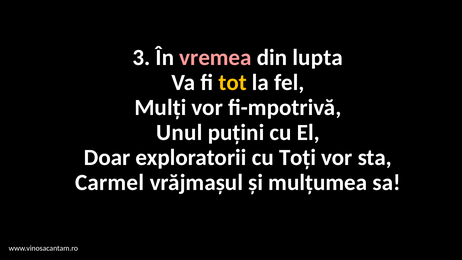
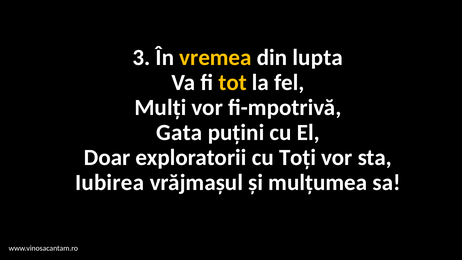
vremea colour: pink -> yellow (215, 58)
Unul: Unul -> Gata (179, 132)
Carmel: Carmel -> Iubirea (110, 182)
